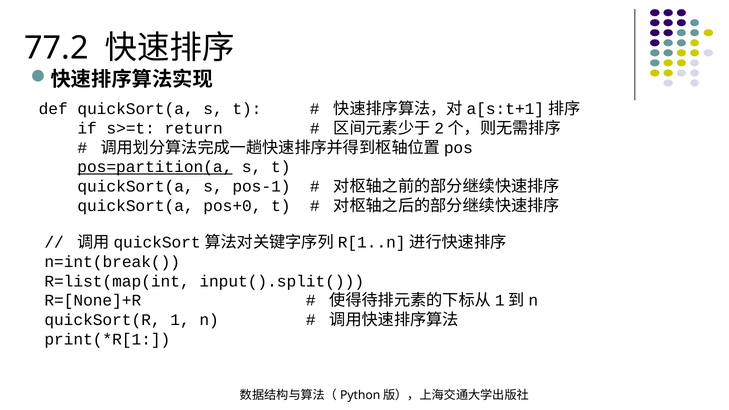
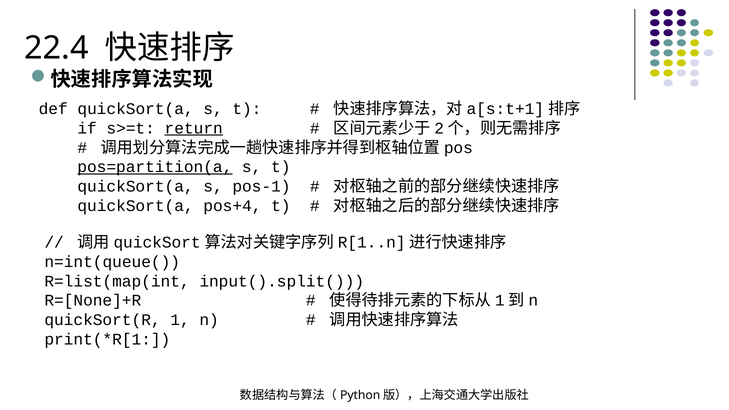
77.2: 77.2 -> 22.4 (56, 48)
return underline: none -> present (194, 128)
pos+0: pos+0 -> pos+4 (232, 206)
n=int(break(: n=int(break( -> n=int(queue( (112, 262)
